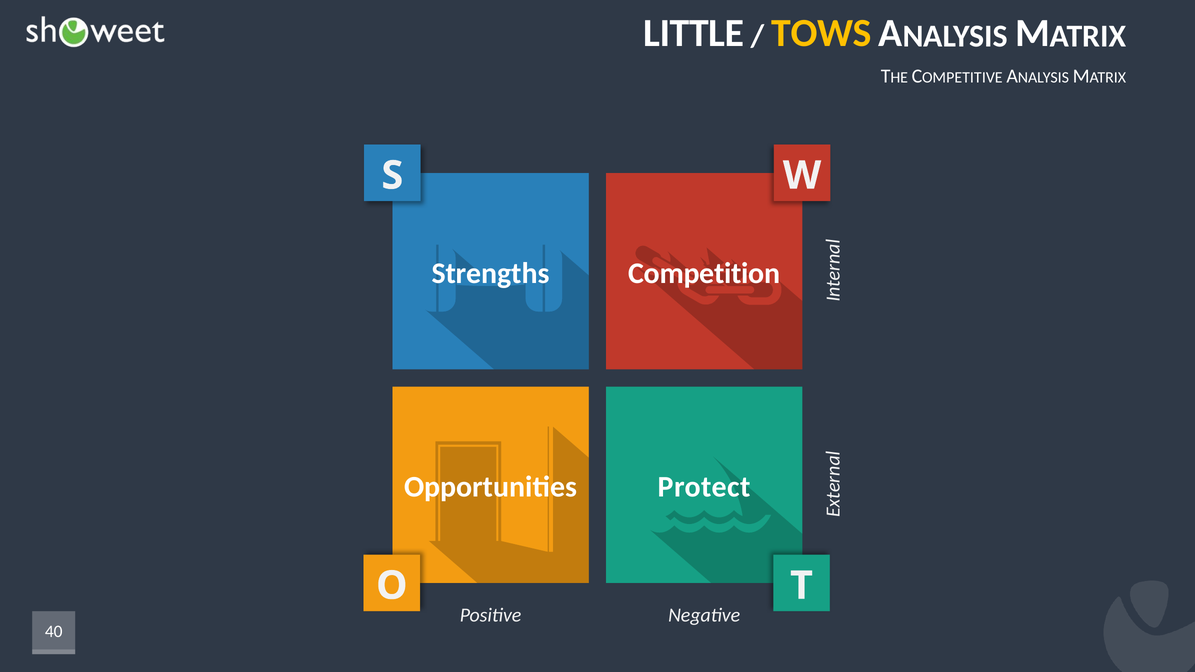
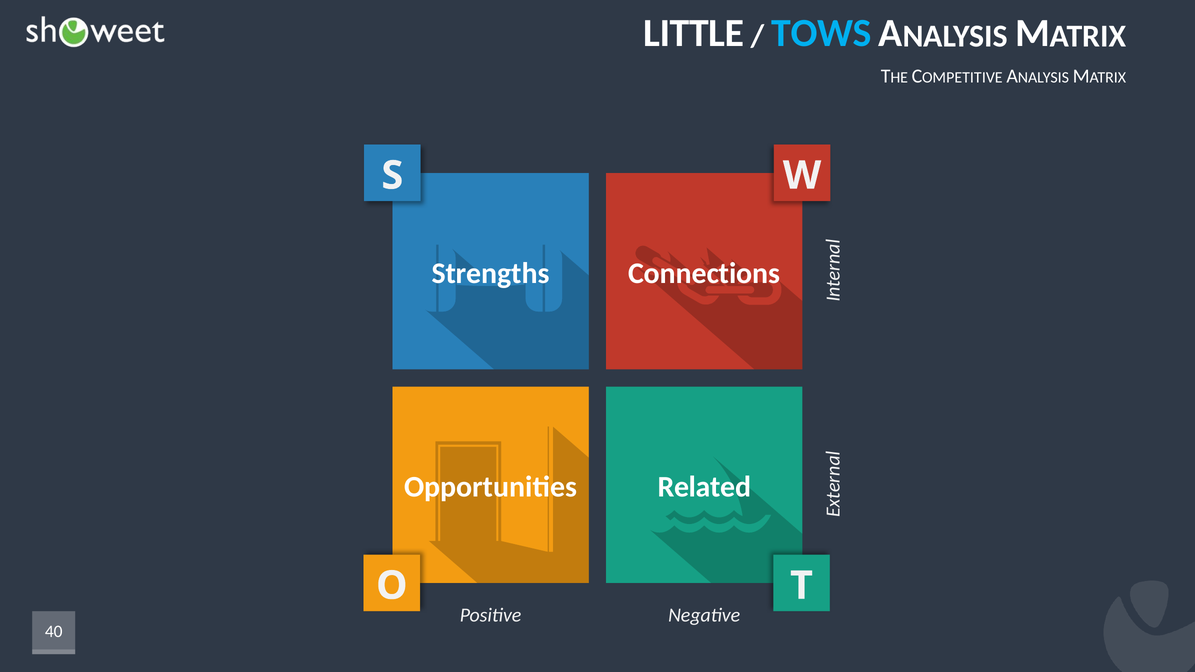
TOWS colour: yellow -> light blue (821, 33)
Competition: Competition -> Connections (704, 273)
Protect: Protect -> Related (704, 487)
